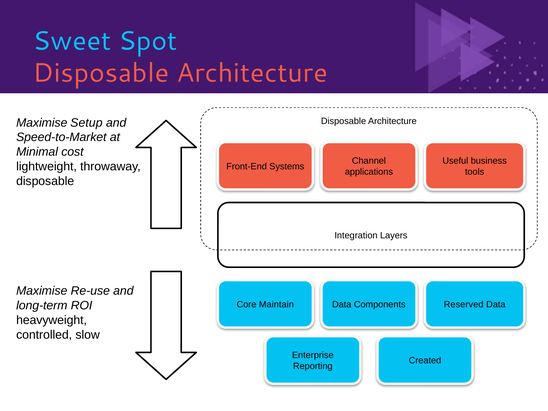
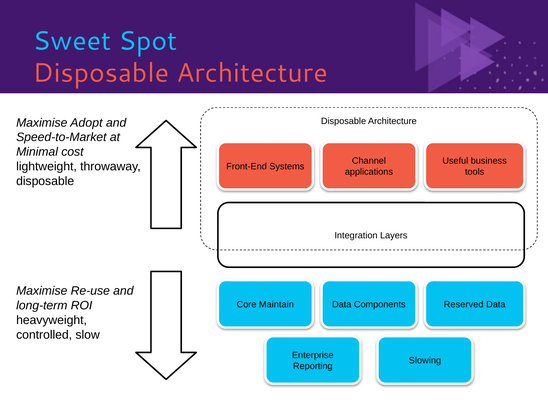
Setup: Setup -> Adopt (86, 123)
Created: Created -> Slowing (425, 361)
